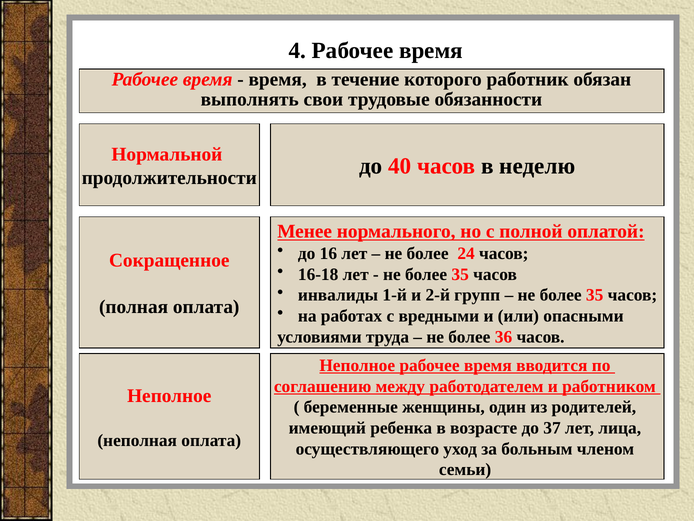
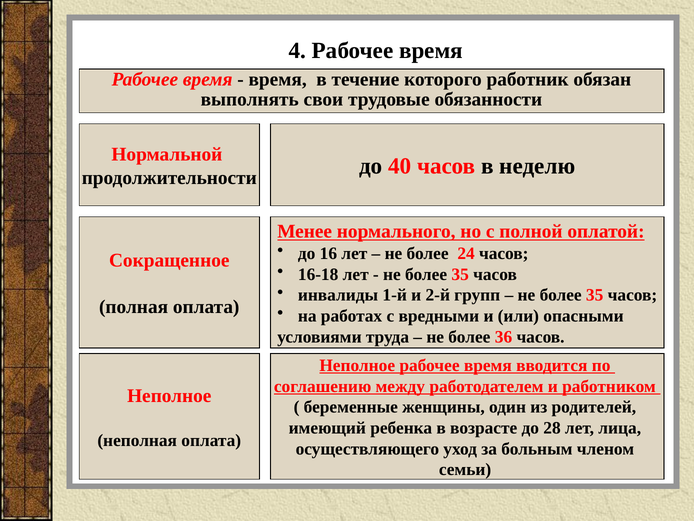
37: 37 -> 28 (552, 428)
